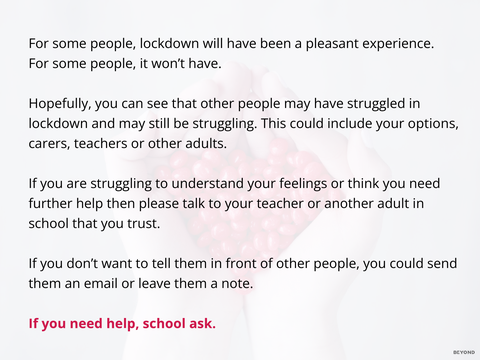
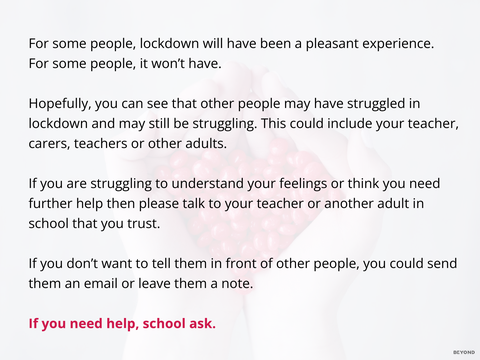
include your options: options -> teacher (433, 124)
